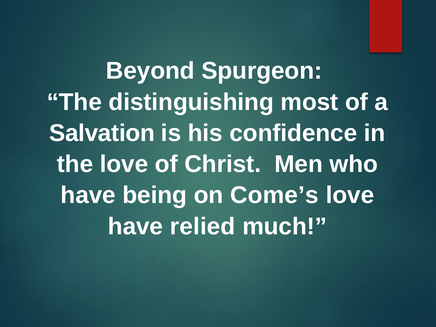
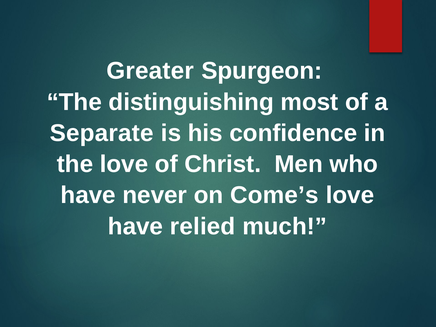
Beyond: Beyond -> Greater (150, 71)
Salvation: Salvation -> Separate (102, 133)
being: being -> never (155, 195)
